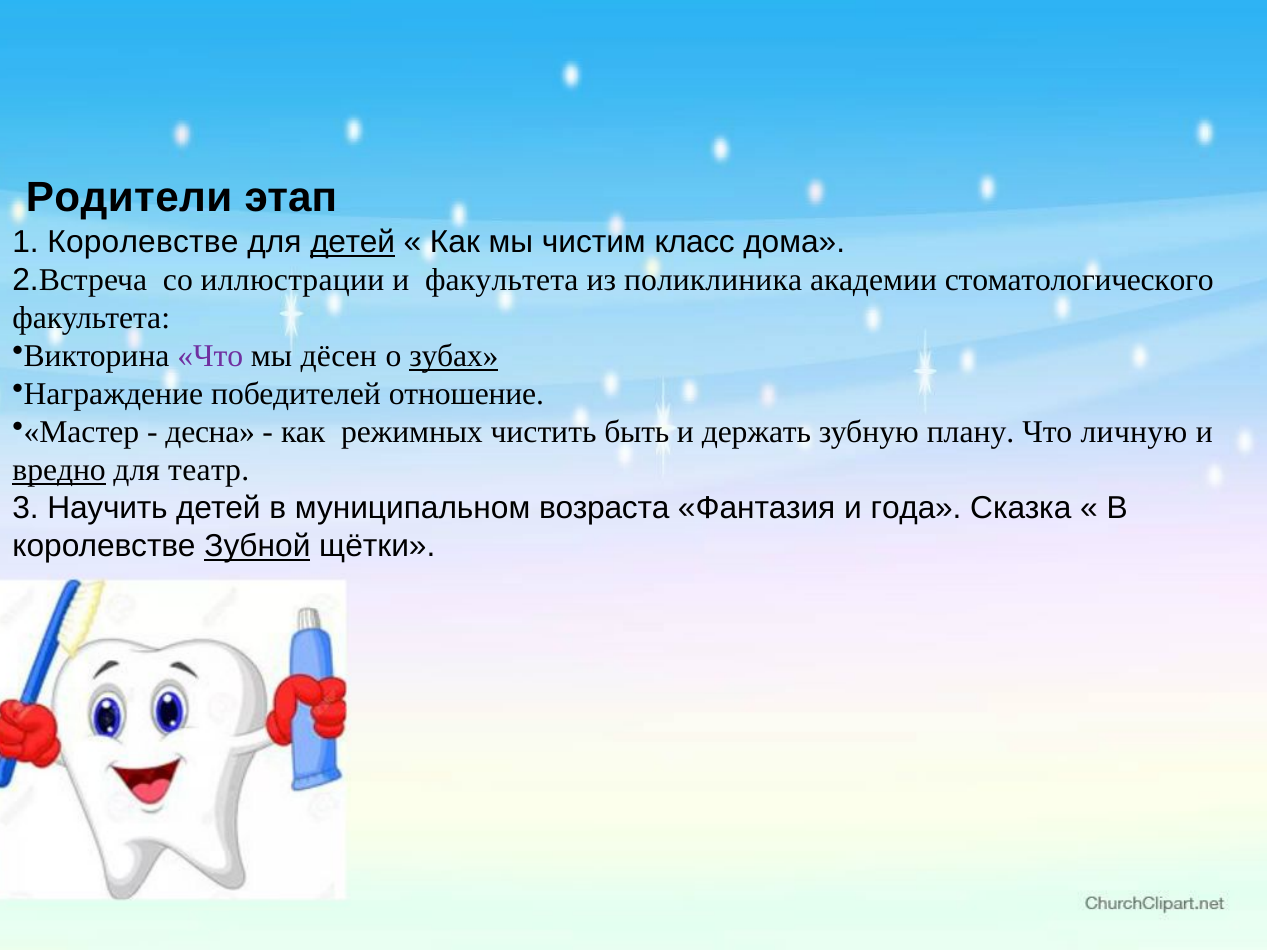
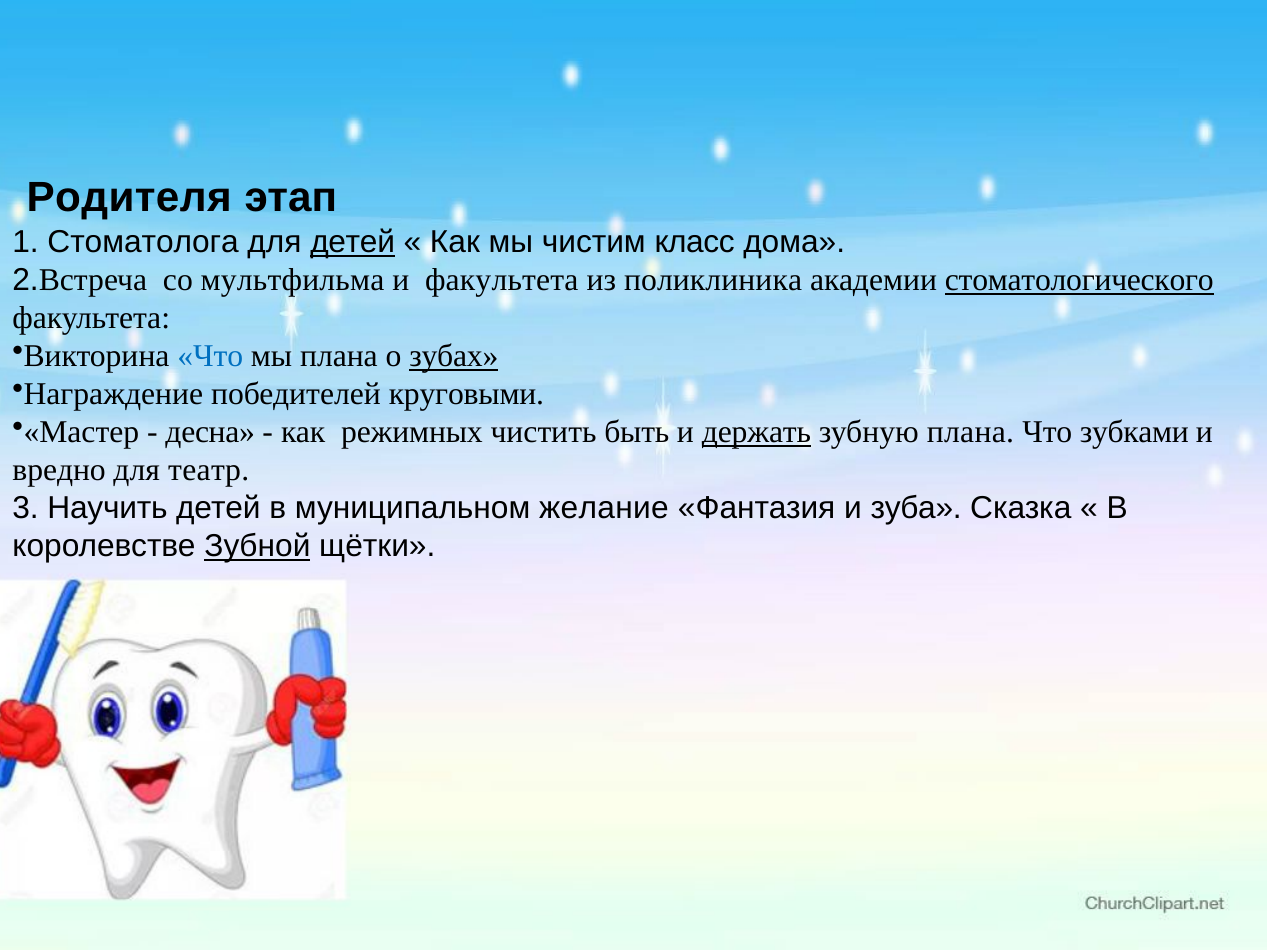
Родители: Родители -> Родителя (129, 197)
1 Королевстве: Королевстве -> Стоматолога (143, 242)
иллюстрации: иллюстрации -> мультфильма (292, 280)
стоматологического underline: none -> present (1079, 280)
Что colour: purple -> blue (210, 356)
мы дёсен: дёсен -> плана (339, 356)
отношение: отношение -> круговыми (466, 394)
держать underline: none -> present (756, 432)
зубную плану: плану -> плана (970, 432)
личную: личную -> зубками (1134, 432)
вредно underline: present -> none (59, 470)
возраста: возраста -> желание (604, 508)
года: года -> зуба (916, 508)
